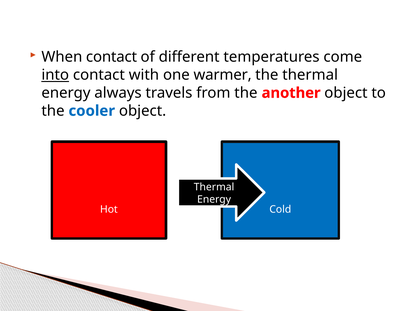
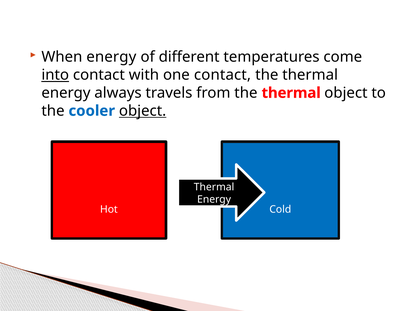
When contact: contact -> energy (111, 57)
one warmer: warmer -> contact (222, 75)
from the another: another -> thermal (291, 93)
object underline: none -> present (143, 111)
